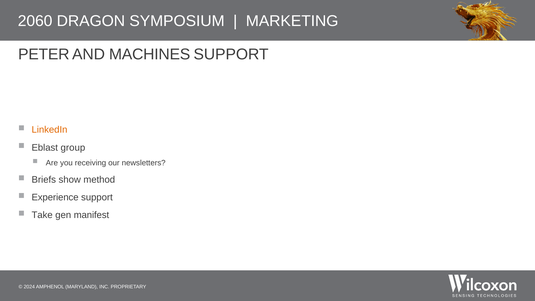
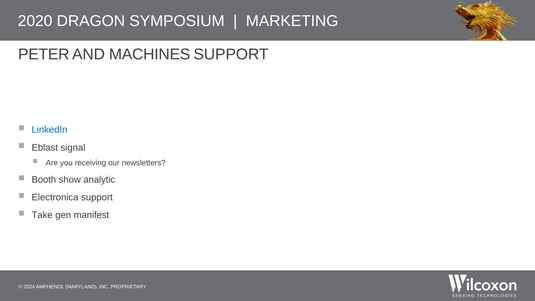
2060: 2060 -> 2020 (35, 21)
LinkedIn colour: orange -> blue (49, 130)
group: group -> signal (73, 148)
Briefs: Briefs -> Booth (44, 180)
method: method -> analytic (99, 180)
Experience: Experience -> Electronica (55, 197)
